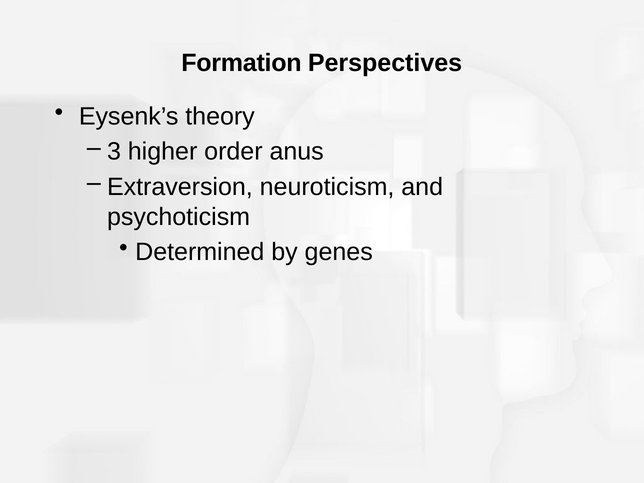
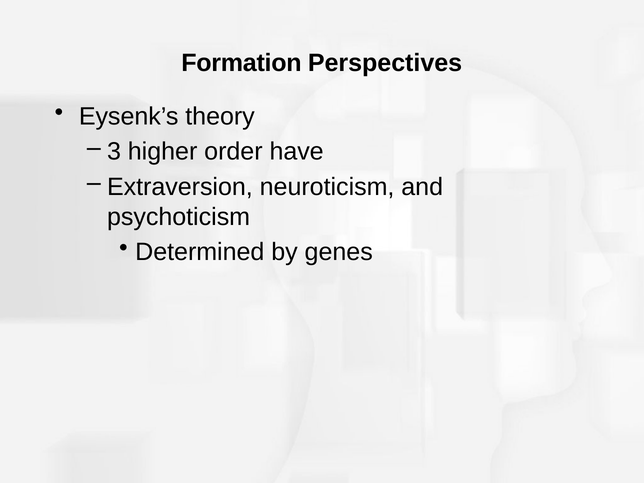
anus: anus -> have (297, 152)
